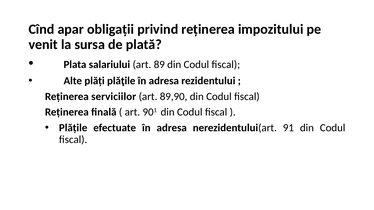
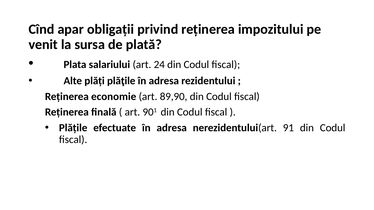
89: 89 -> 24 (159, 65)
serviciilor: serviciilor -> economie (114, 97)
